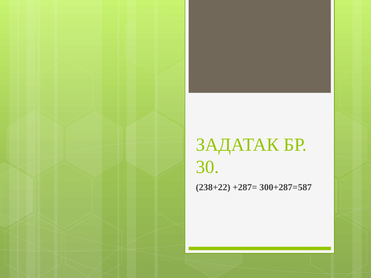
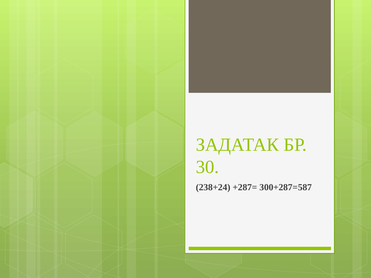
238+22: 238+22 -> 238+24 (213, 187)
